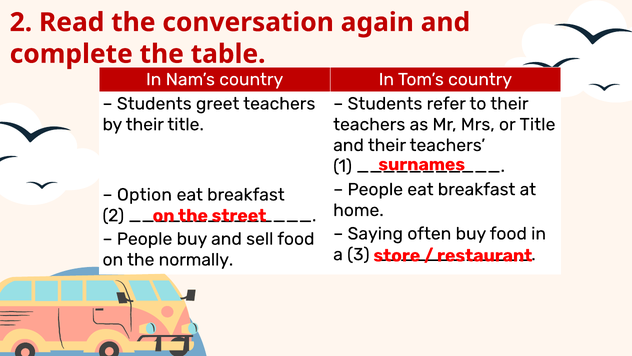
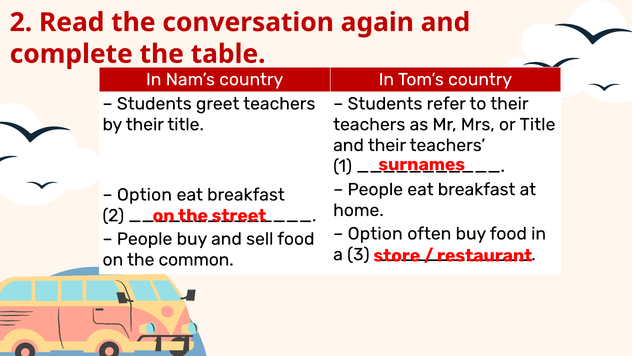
Saying: Saying -> Option (375, 233)
normally: normally -> common (196, 259)
